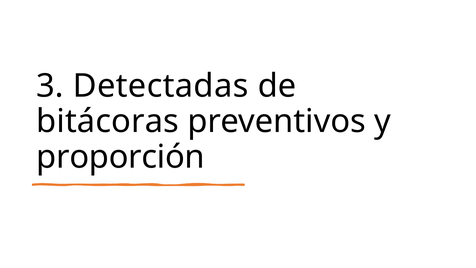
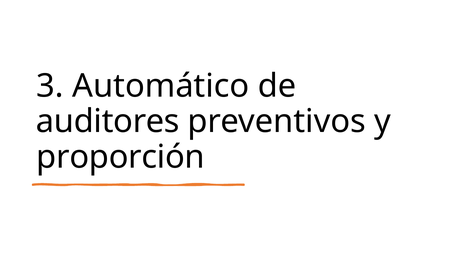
Detectadas: Detectadas -> Automático (161, 86)
bitácoras: bitácoras -> auditores (108, 121)
